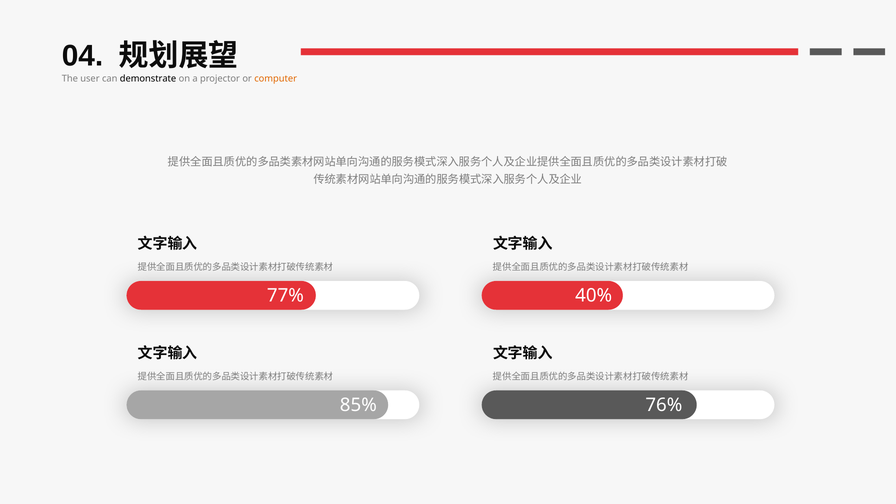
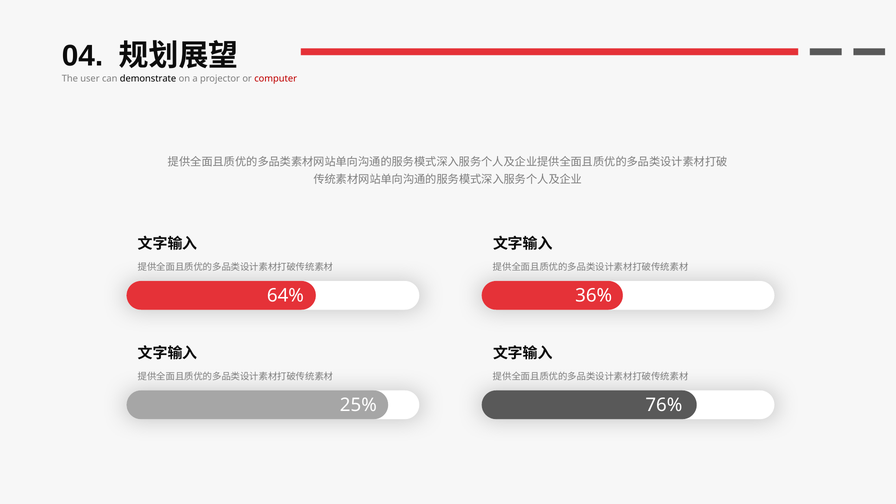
computer colour: orange -> red (276, 78)
77%: 77% -> 64% (285, 296)
40%: 40% -> 36% (594, 296)
85%: 85% -> 25% (358, 405)
